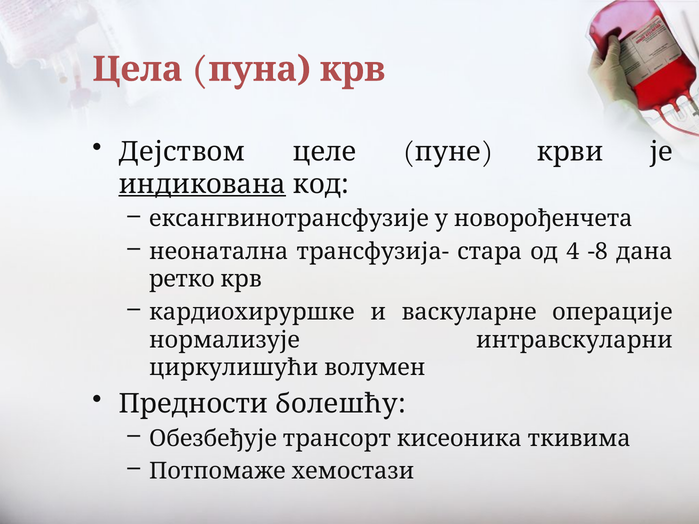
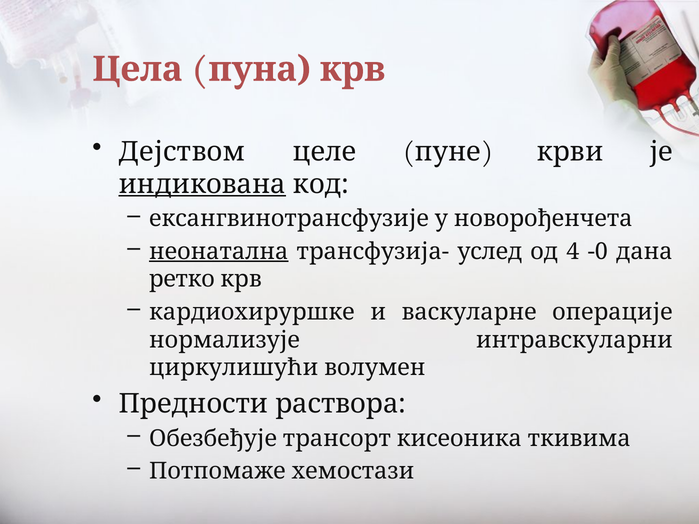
неонатална underline: none -> present (219, 251)
стара: стара -> услед (490, 251)
-8: -8 -> -0 (598, 251)
болешћу: болешћу -> раствора (341, 404)
